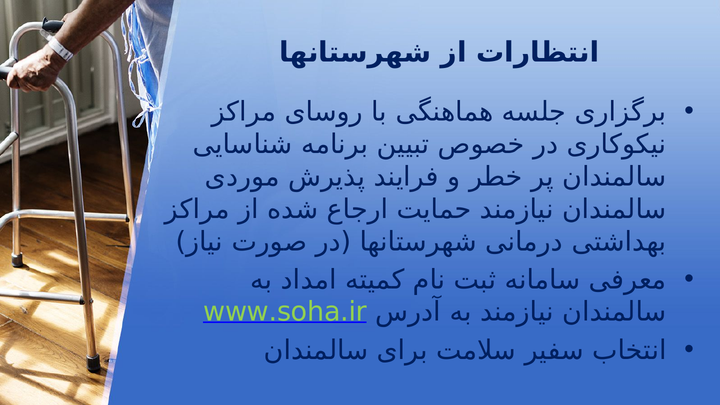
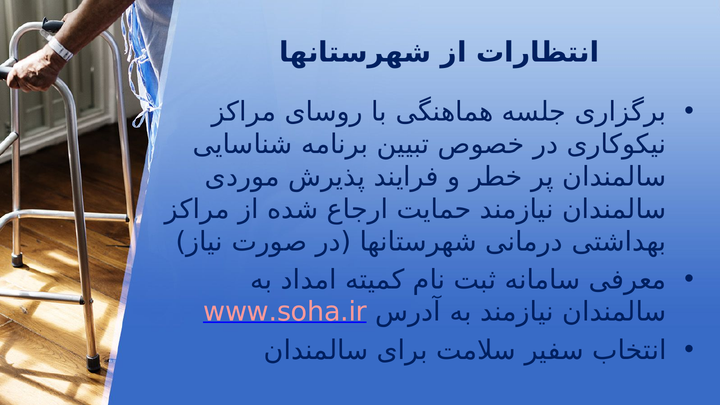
www.soha.ir colour: light green -> pink (285, 312)
